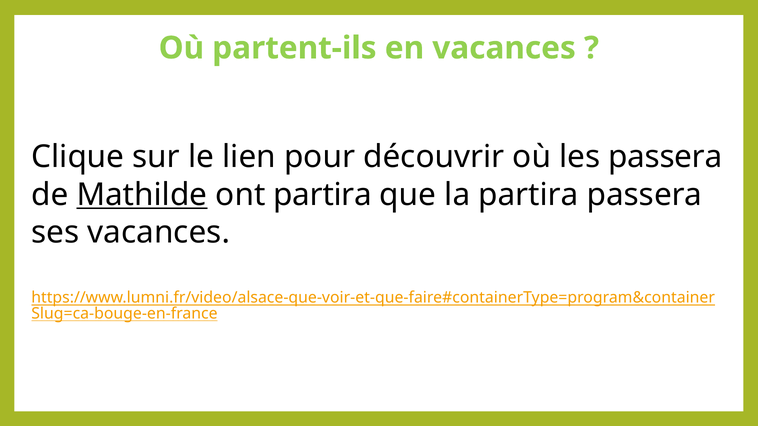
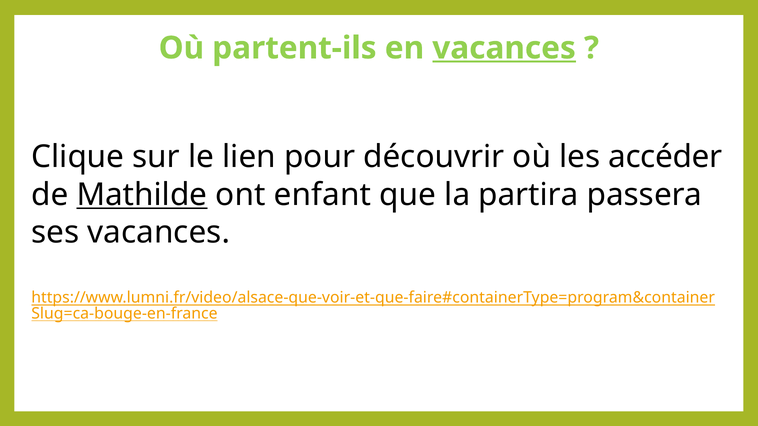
vacances underline: none -> present (504, 48)
les passera: passera -> accéder (665, 157)
ont partira: partira -> enfant (322, 195)
